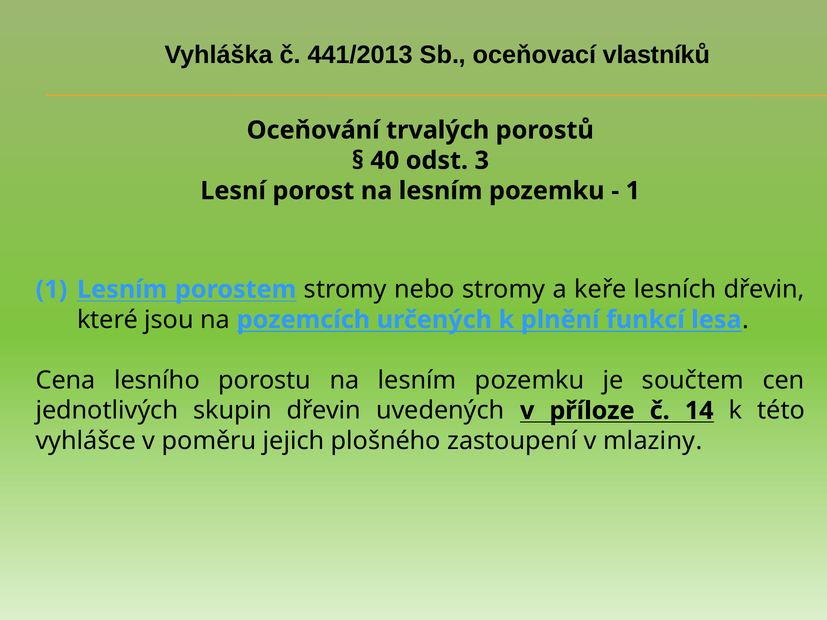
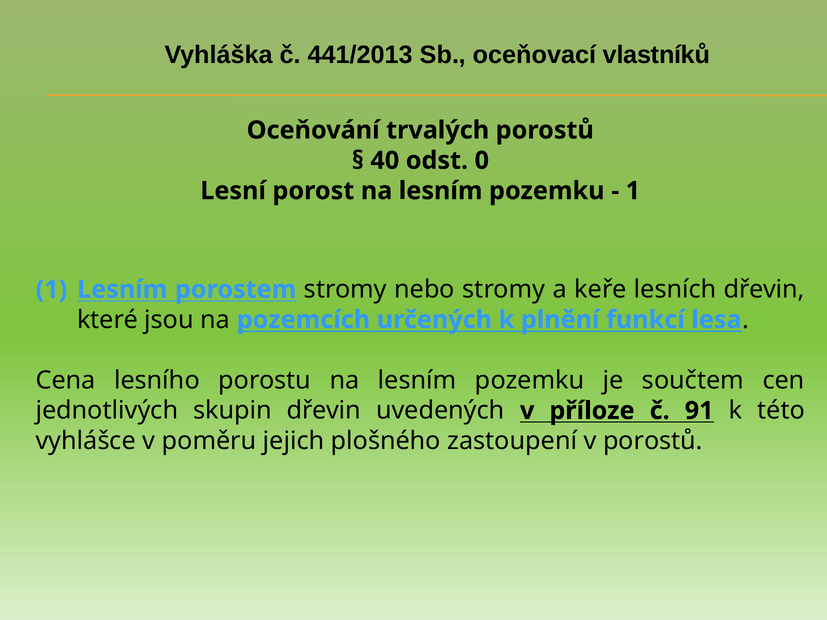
3: 3 -> 0 (482, 161)
14: 14 -> 91 (699, 411)
v mlaziny: mlaziny -> porostů (653, 441)
